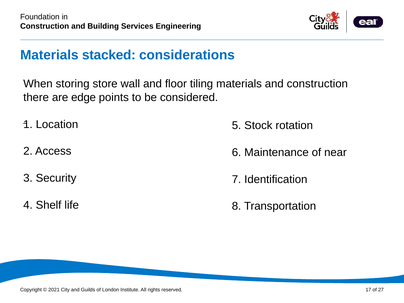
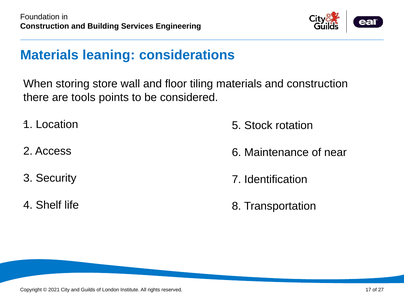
stacked: stacked -> leaning (109, 55)
edge: edge -> tools (83, 97)
